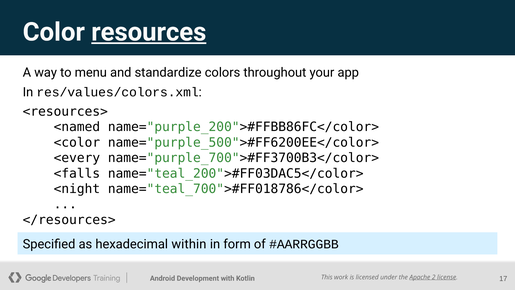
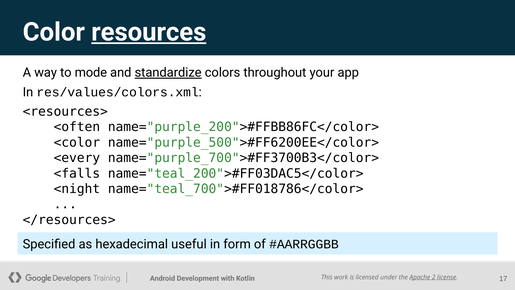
menu: menu -> mode (91, 73)
standardize underline: none -> present (168, 73)
<named: <named -> <often (77, 127)
within: within -> useful (189, 244)
